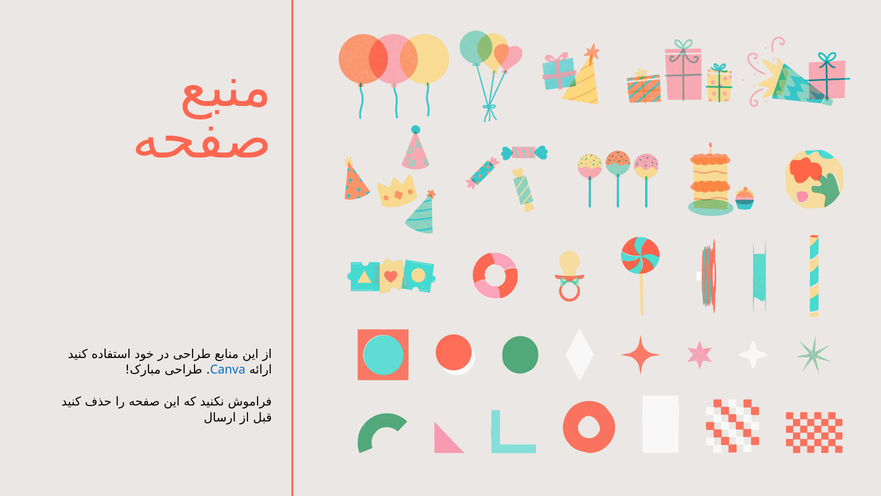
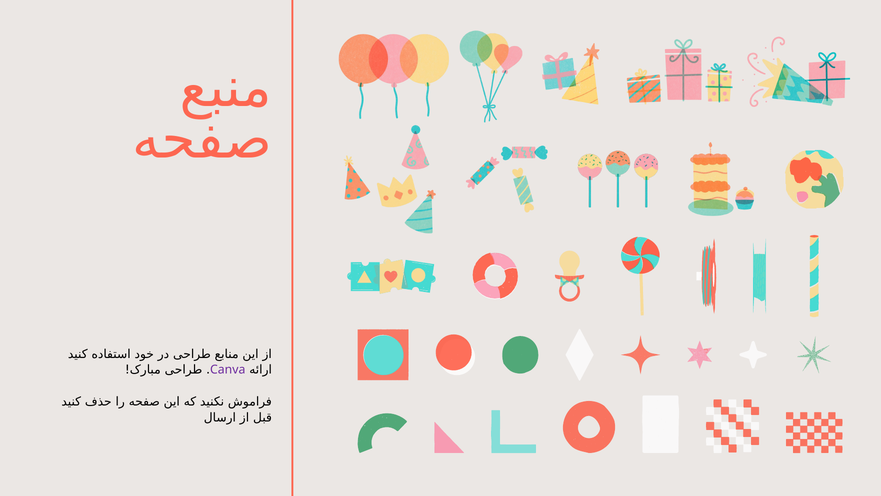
Canva colour: blue -> purple (228, 370)
